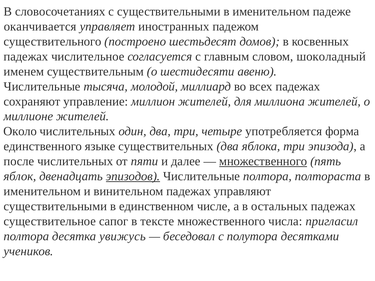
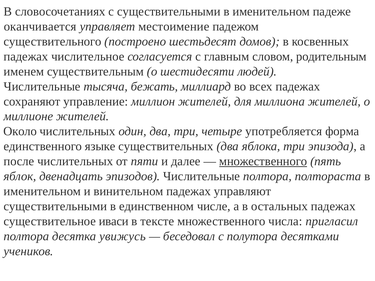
иностранных: иностранных -> местоимение (174, 26)
шоколадный: шоколадный -> родительным (331, 56)
авеню: авеню -> людей (257, 71)
молодой: молодой -> бежать (154, 86)
эпизодов underline: present -> none (133, 176)
сапог: сапог -> иваси (114, 221)
